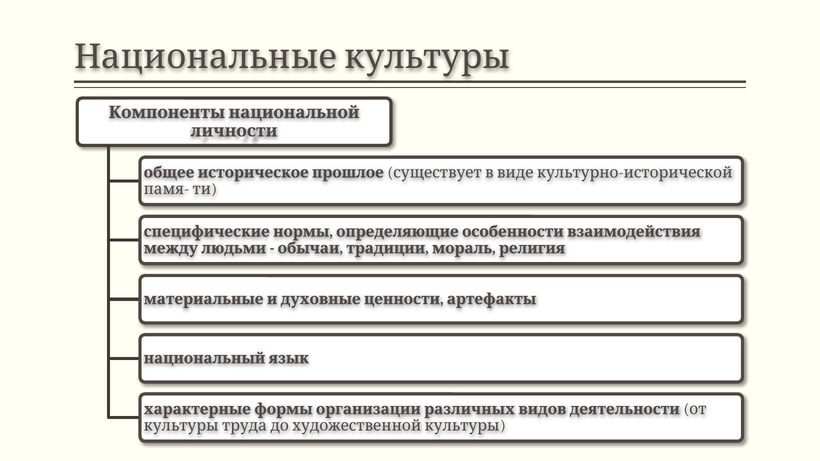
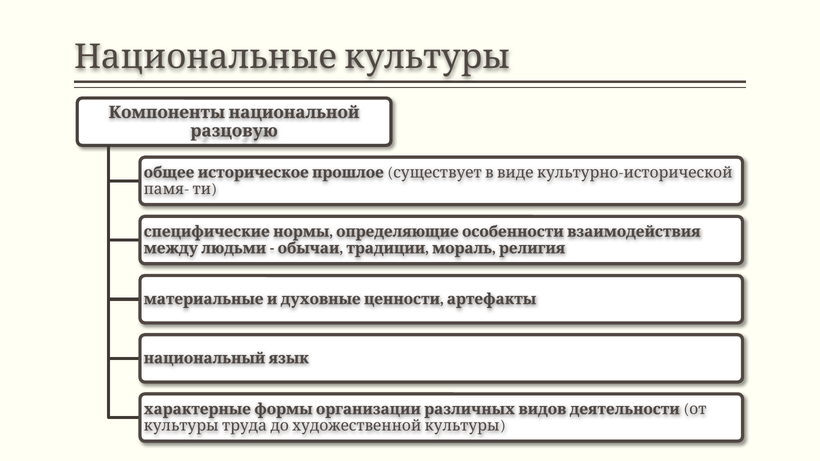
личности: личности -> разцовую (234, 131)
